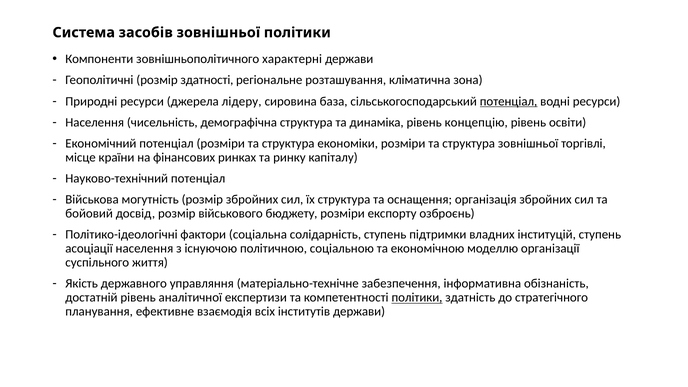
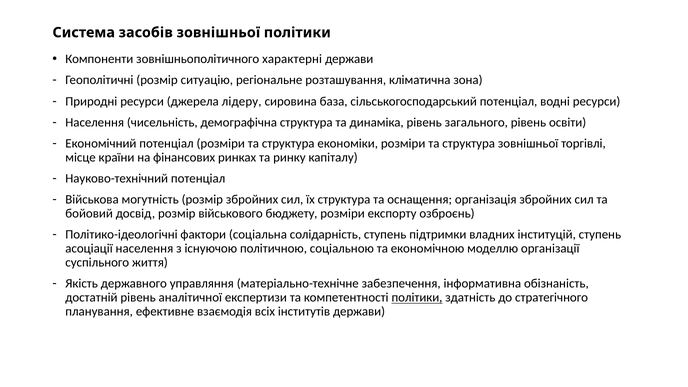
здатності: здатності -> ситуацію (207, 80)
потенціал underline: present -> none (509, 101)
концепцію: концепцію -> загального (476, 122)
